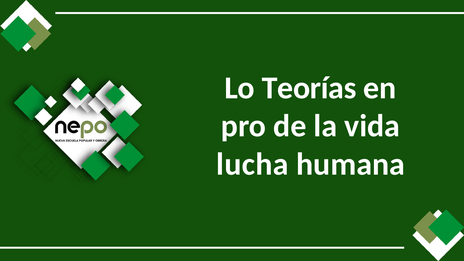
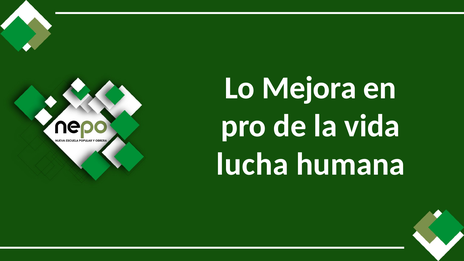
Teorías: Teorías -> Mejora (309, 88)
